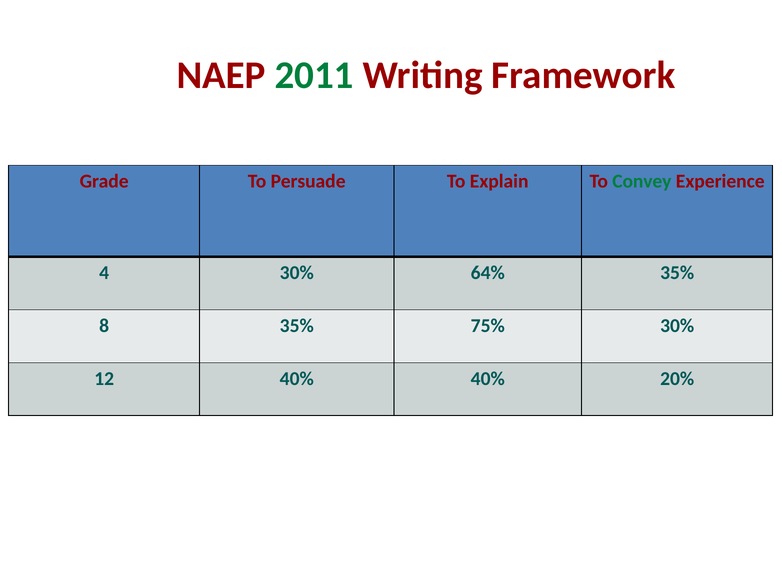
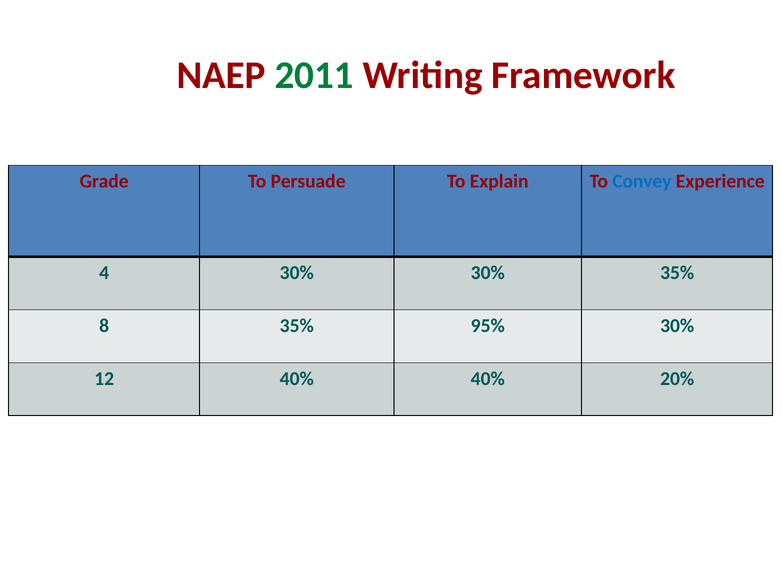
Convey colour: green -> blue (642, 181)
30% 64%: 64% -> 30% (488, 273)
75%: 75% -> 95% (488, 326)
